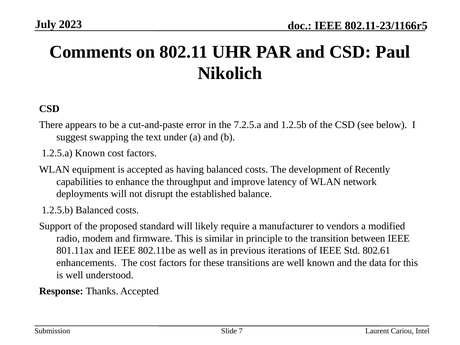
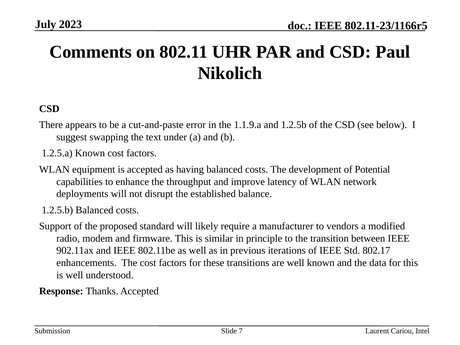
7.2.5.a: 7.2.5.a -> 1.1.9.a (248, 125)
Recently: Recently -> Potential (372, 169)
801.11ax: 801.11ax -> 902.11ax (75, 251)
802.61: 802.61 -> 802.17 (376, 251)
